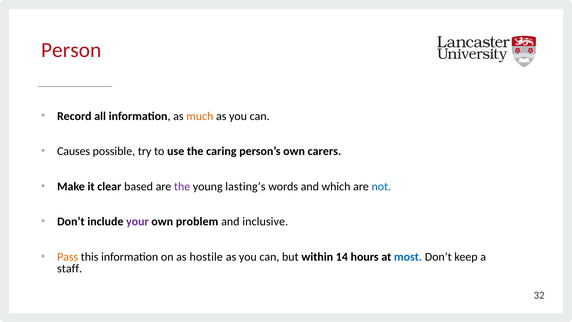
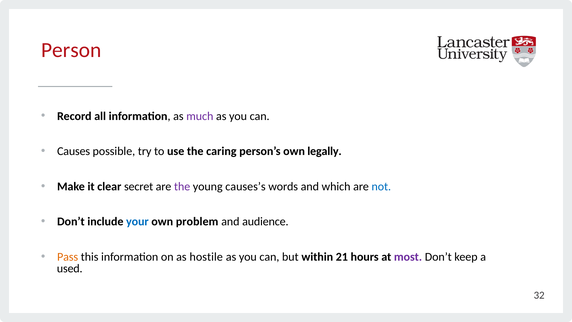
much colour: orange -> purple (200, 116)
carers: carers -> legally (325, 151)
based: based -> secret (139, 186)
lasting’s: lasting’s -> causes’s (245, 186)
your colour: purple -> blue (137, 222)
inclusive: inclusive -> audience (265, 222)
14: 14 -> 21 (342, 257)
most colour: blue -> purple (408, 257)
staff: staff -> used (70, 268)
